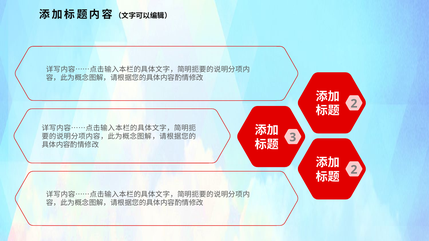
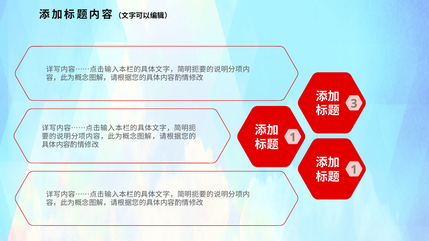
2: 2 -> 3 (354, 104)
3: 3 -> 1 (293, 138)
2: 2 -> 1 (354, 170)
